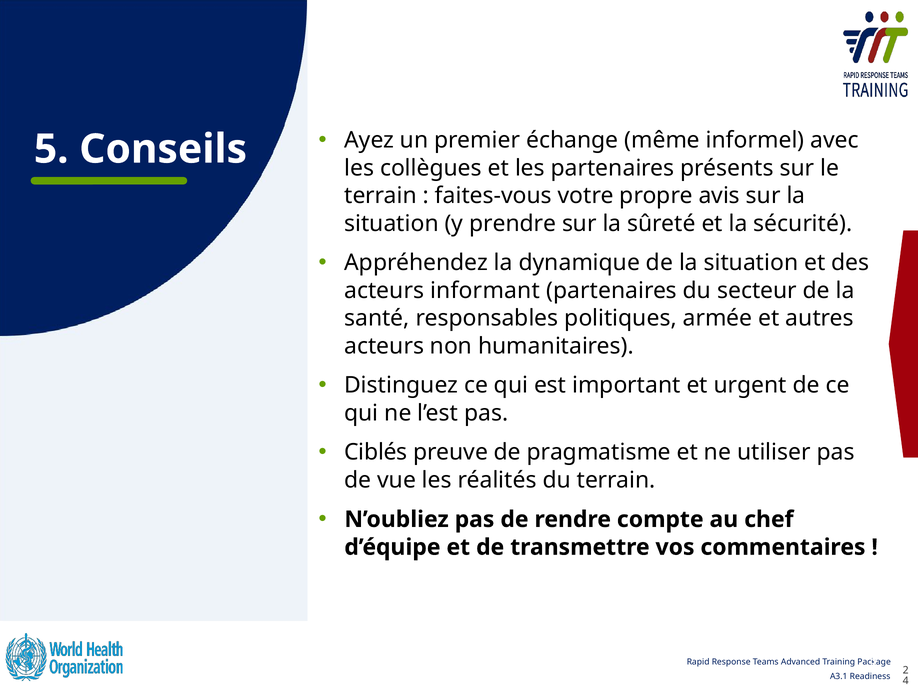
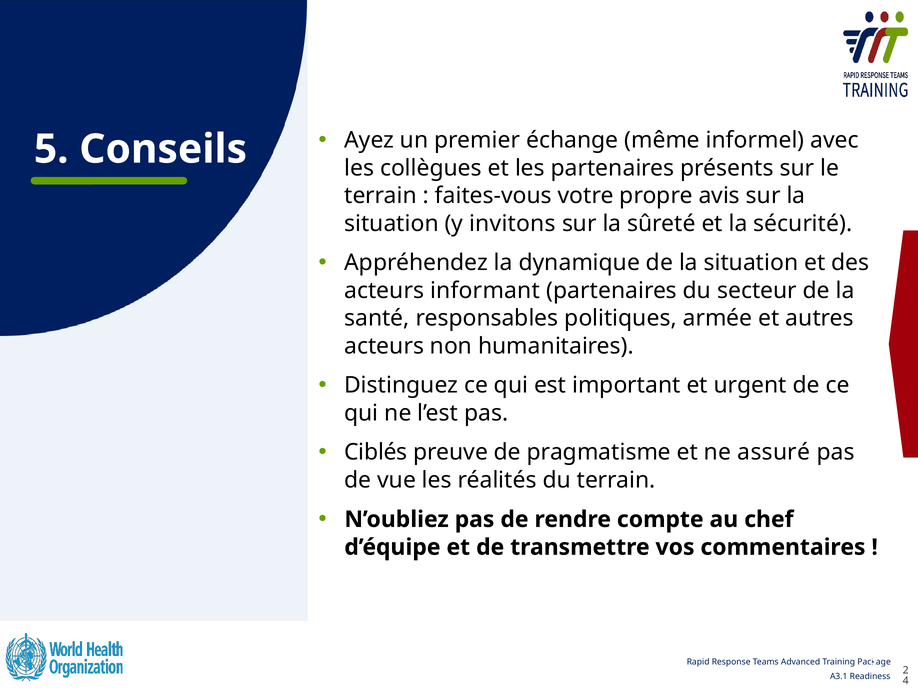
prendre: prendre -> invitons (513, 224)
utiliser: utiliser -> assuré (774, 453)
